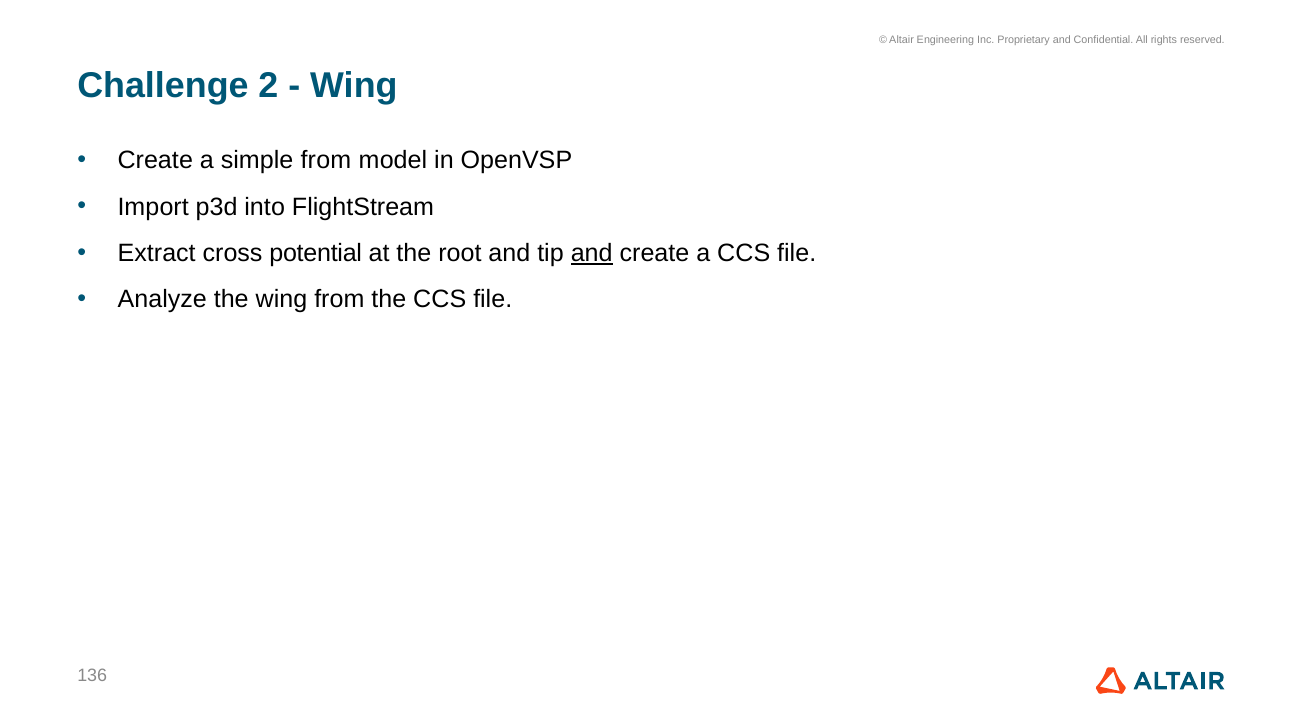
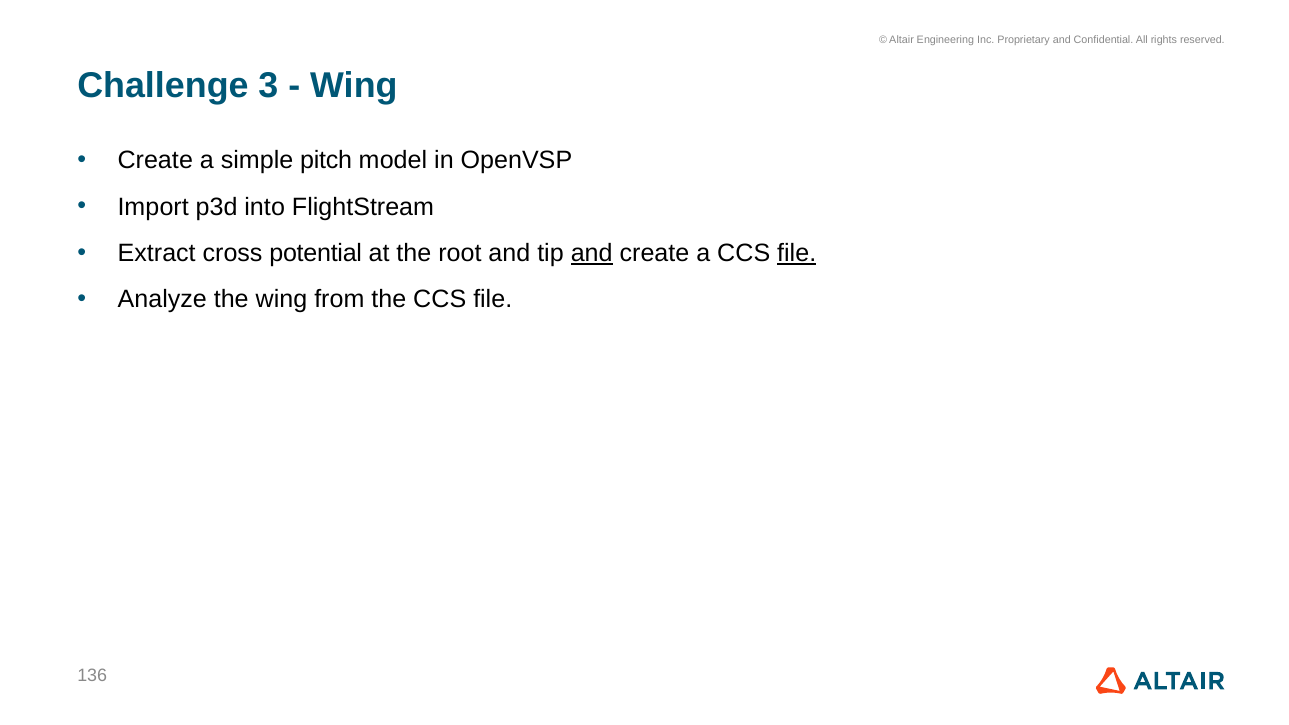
2: 2 -> 3 (268, 85)
simple from: from -> pitch (326, 161)
file underline: none -> present (797, 253)
